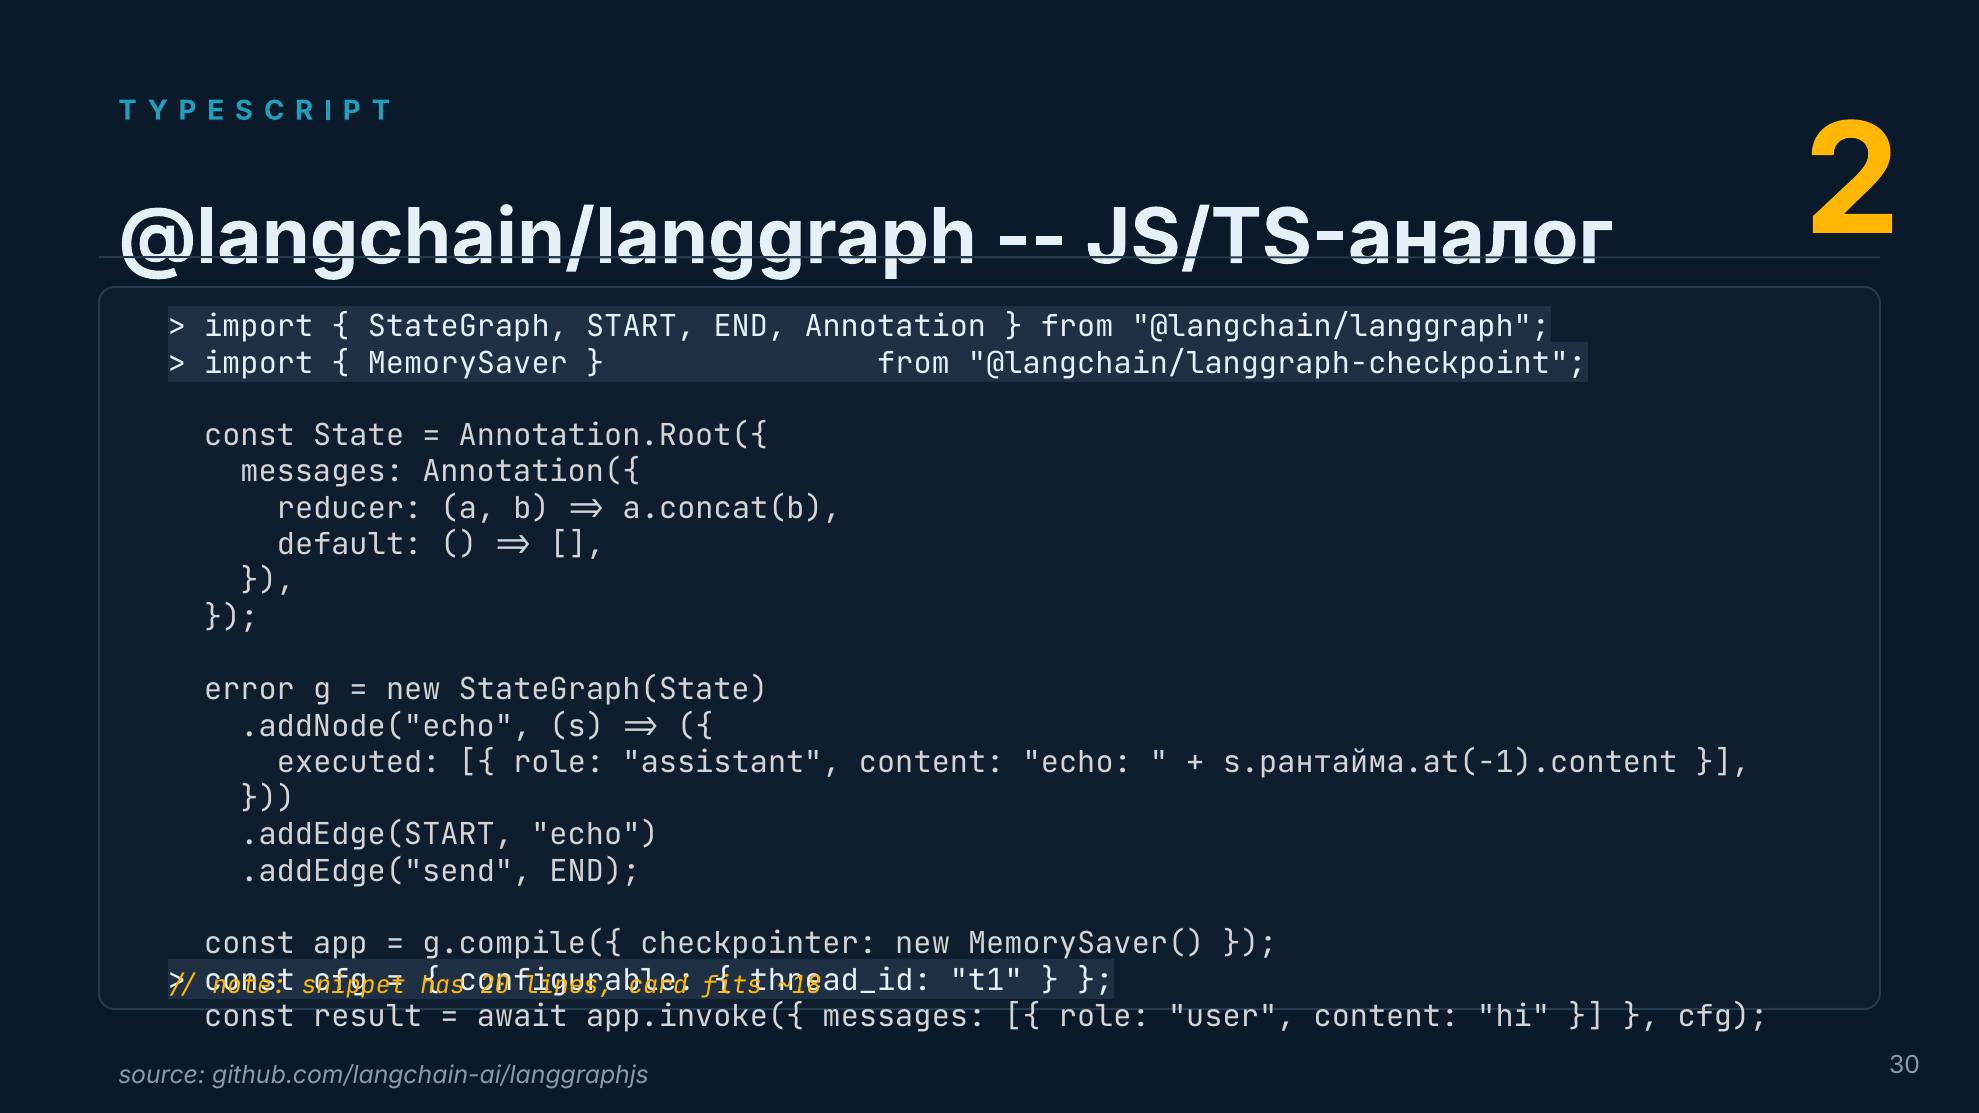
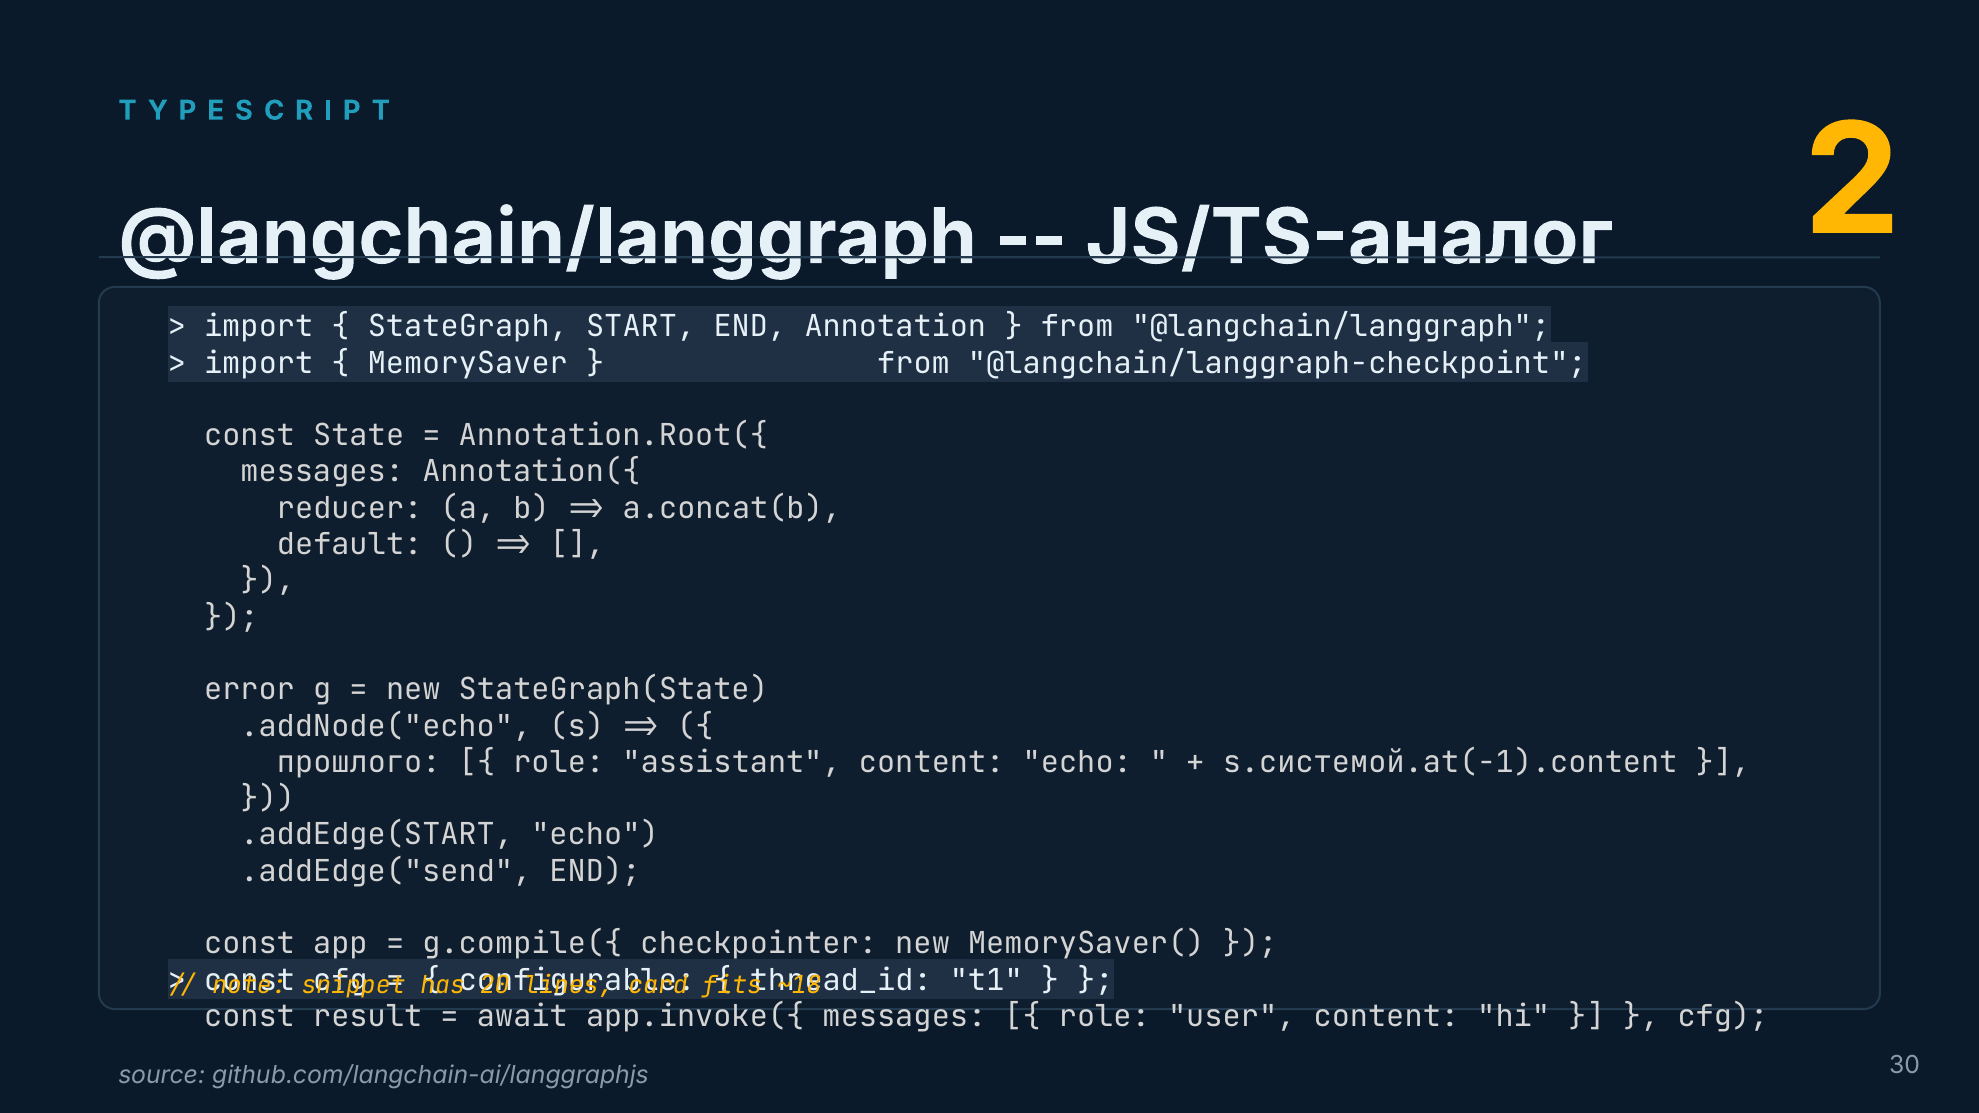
executed: executed -> прошлого (359, 763)
s.рантайма.at(-1).content: s.рантайма.at(-1).content -> s.системой.at(-1).content (1450, 763)
